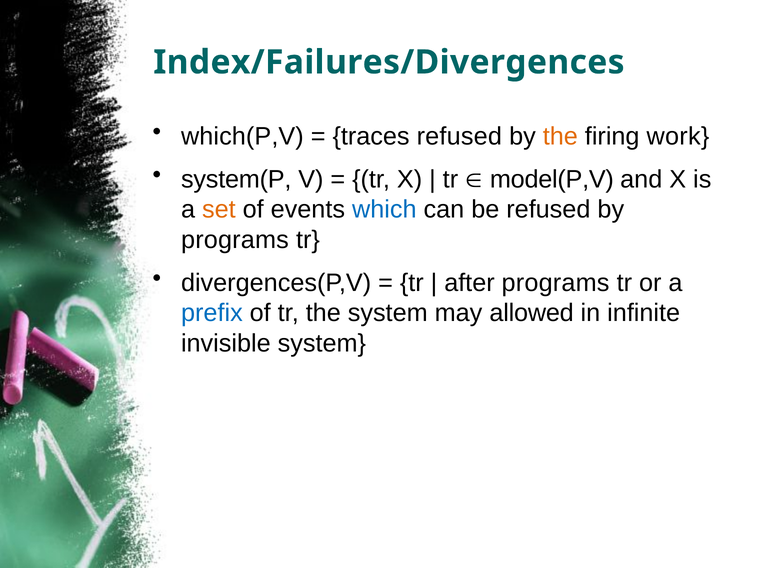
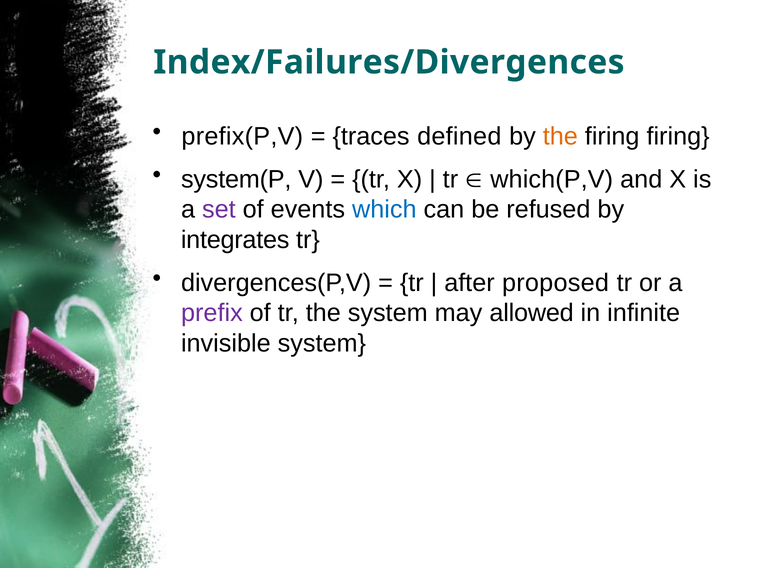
which(P,V: which(P,V -> prefix(P,V (242, 136)
traces refused: refused -> defined (459, 136)
firing work: work -> firing (678, 136)
model(P,V: model(P,V -> which(P,V (552, 179)
set colour: orange -> purple (219, 209)
programs: programs -> integrates (235, 240)
after programs: programs -> proposed (556, 283)
prefix colour: blue -> purple (212, 313)
